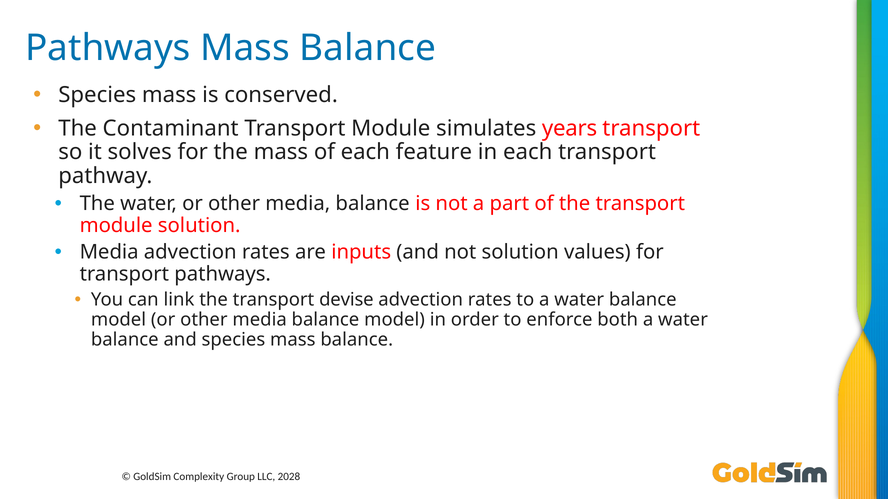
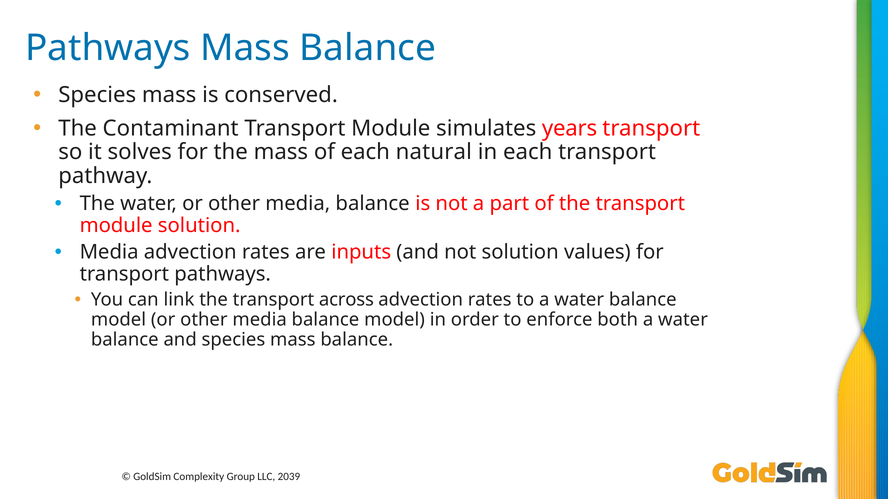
feature: feature -> natural (434, 152)
devise: devise -> across (346, 300)
2028: 2028 -> 2039 (289, 477)
